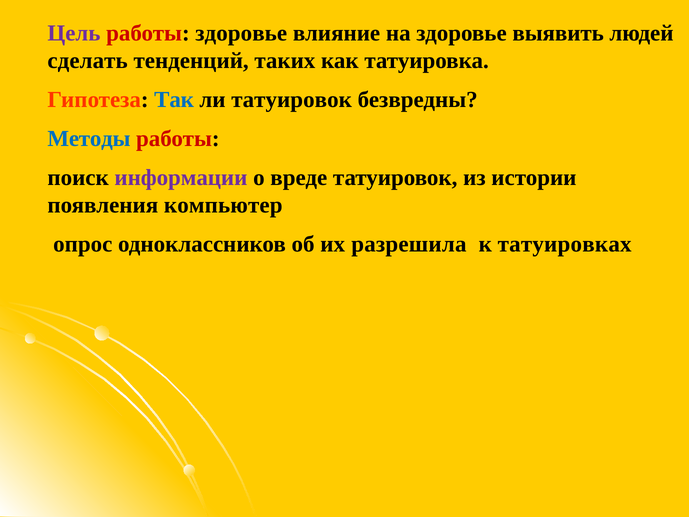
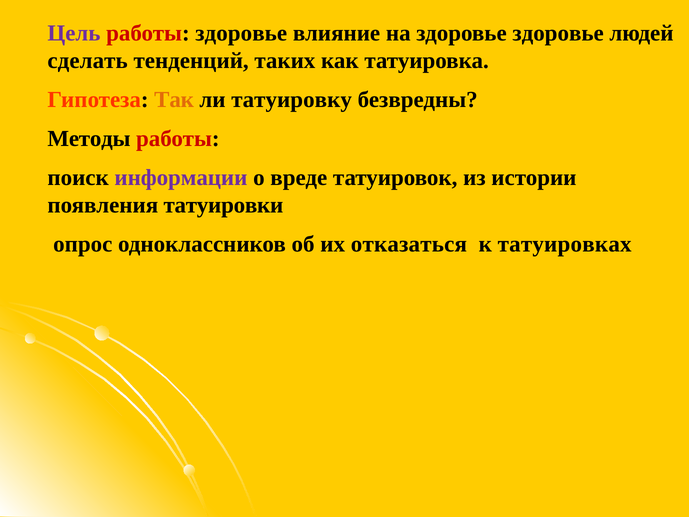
здоровье выявить: выявить -> здоровье (558, 33)
Так colour: blue -> orange (174, 100)
ли татуировок: татуировок -> татуировку (292, 100)
Методы colour: blue -> black (89, 139)
компьютер: компьютер -> татуировки (223, 205)
разрешила: разрешила -> отказаться (409, 244)
